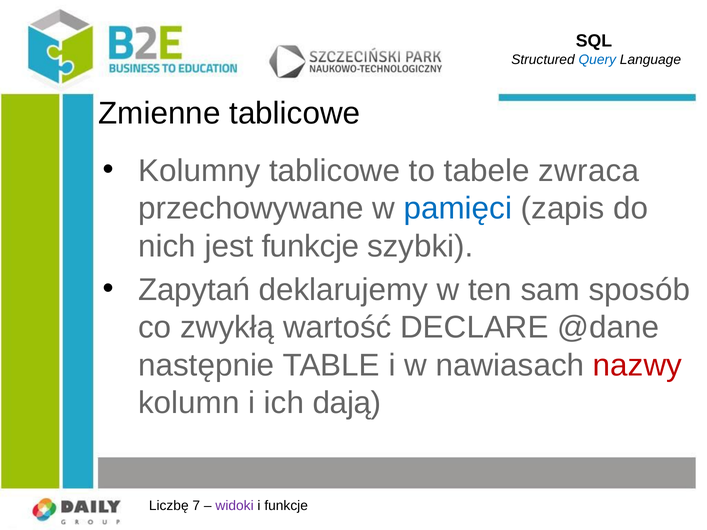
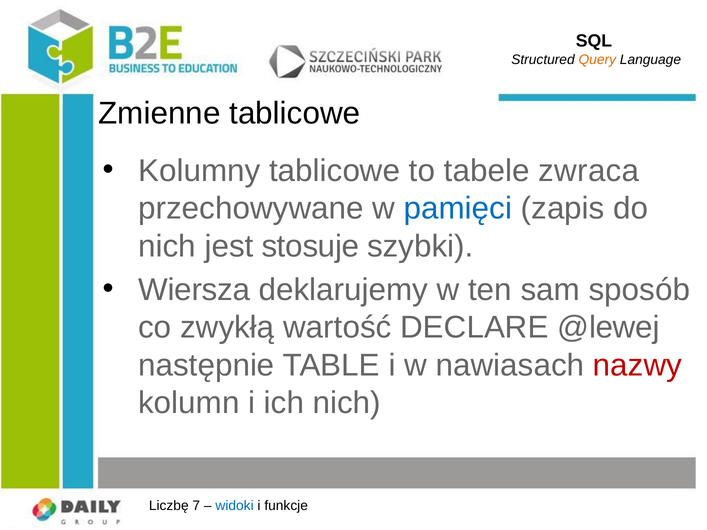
Query colour: blue -> orange (597, 60)
jest funkcje: funkcje -> stosuje (310, 246)
Zapytań: Zapytań -> Wiersza (194, 290)
@dane: @dane -> @lewej (608, 328)
ich dają: dają -> nich (347, 403)
widoki colour: purple -> blue (235, 506)
